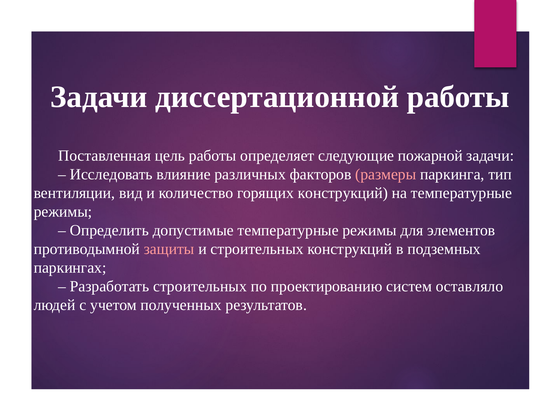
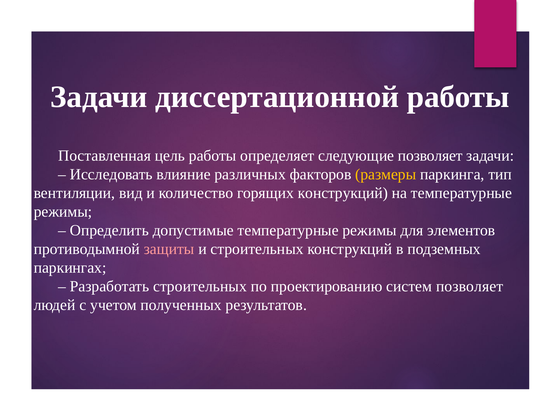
следующие пожарной: пожарной -> позволяет (430, 156)
размеры colour: pink -> yellow (386, 174)
систем оставляло: оставляло -> позволяет (470, 286)
